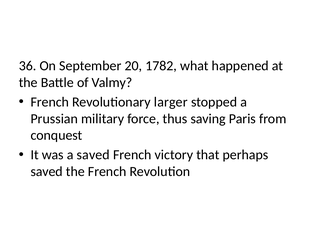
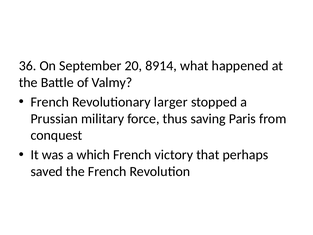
1782: 1782 -> 8914 (161, 66)
a saved: saved -> which (93, 155)
